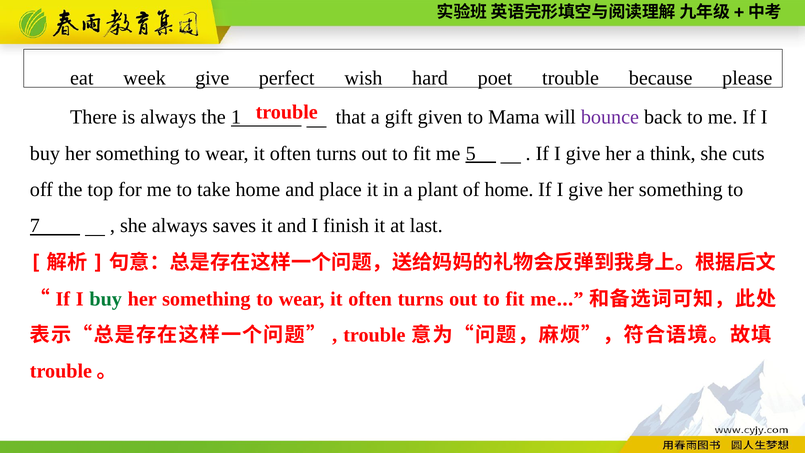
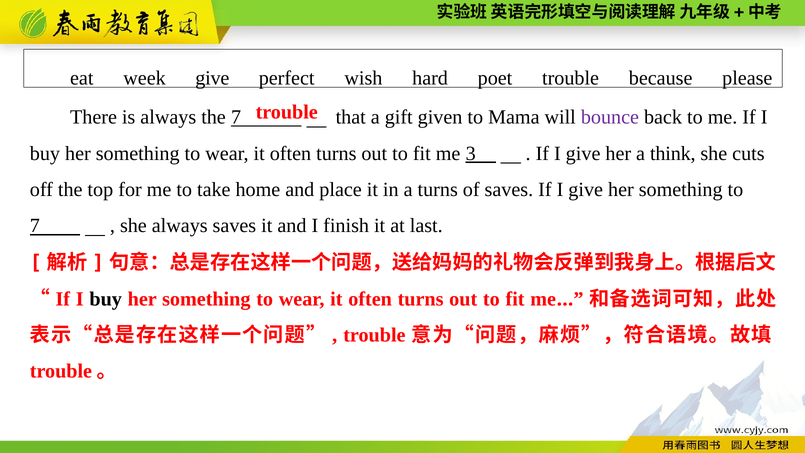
the 1: 1 -> 7 (236, 117)
5: 5 -> 3 (471, 153)
a plant: plant -> turns (438, 190)
of home: home -> saves (509, 190)
buy colour: green -> black (106, 299)
